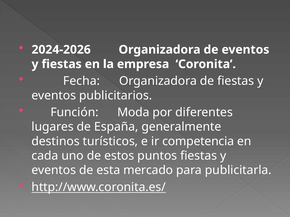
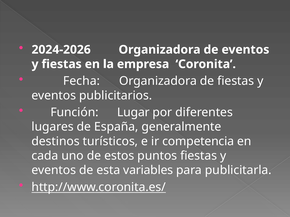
Moda: Moda -> Lugar (133, 113)
mercado: mercado -> variables (148, 171)
